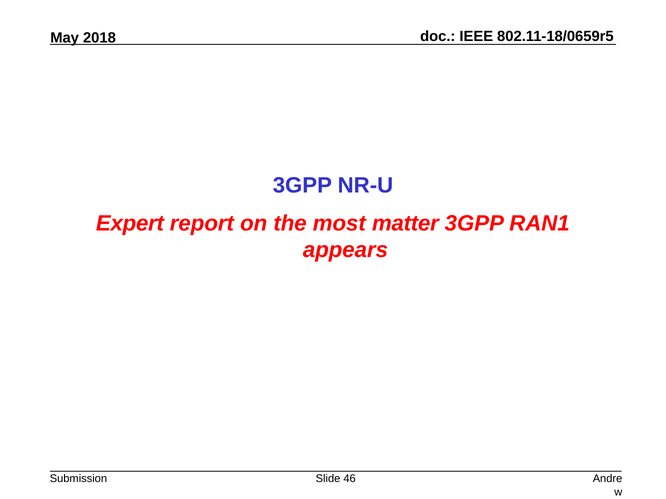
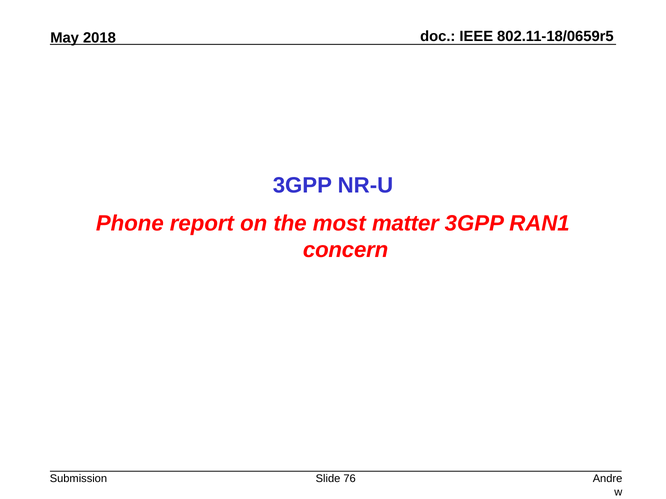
Expert: Expert -> Phone (130, 224)
appears: appears -> concern (346, 250)
46: 46 -> 76 (350, 479)
